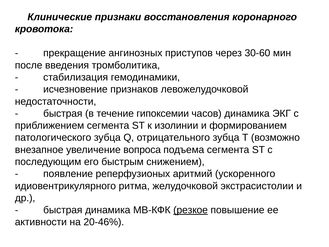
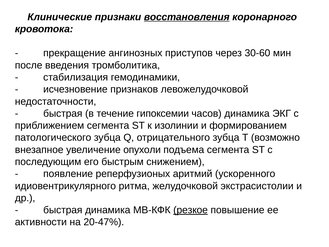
восстановления underline: none -> present (187, 17)
вопроса: вопроса -> опухоли (142, 150)
20-46%: 20-46% -> 20-47% (104, 222)
